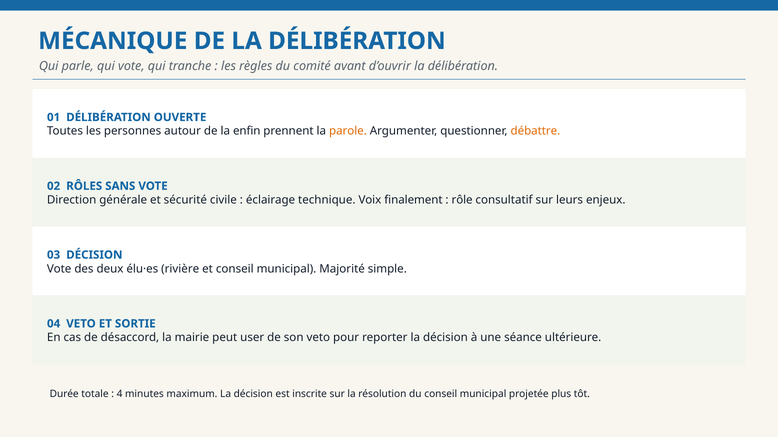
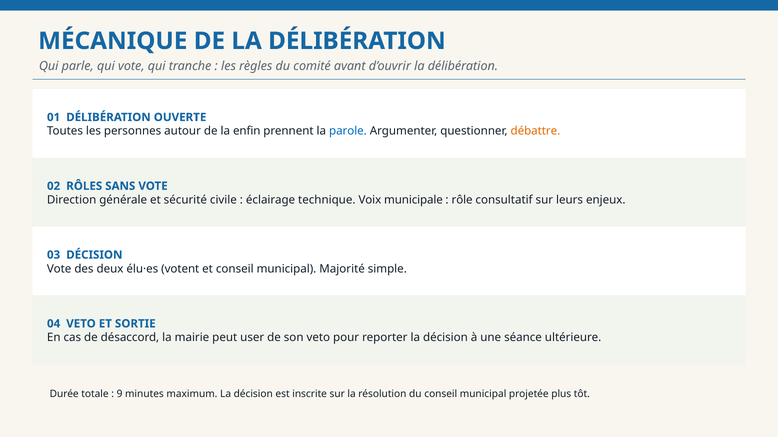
parole colour: orange -> blue (348, 131)
finalement: finalement -> municipale (413, 200)
rivière: rivière -> votent (180, 269)
4: 4 -> 9 (120, 395)
